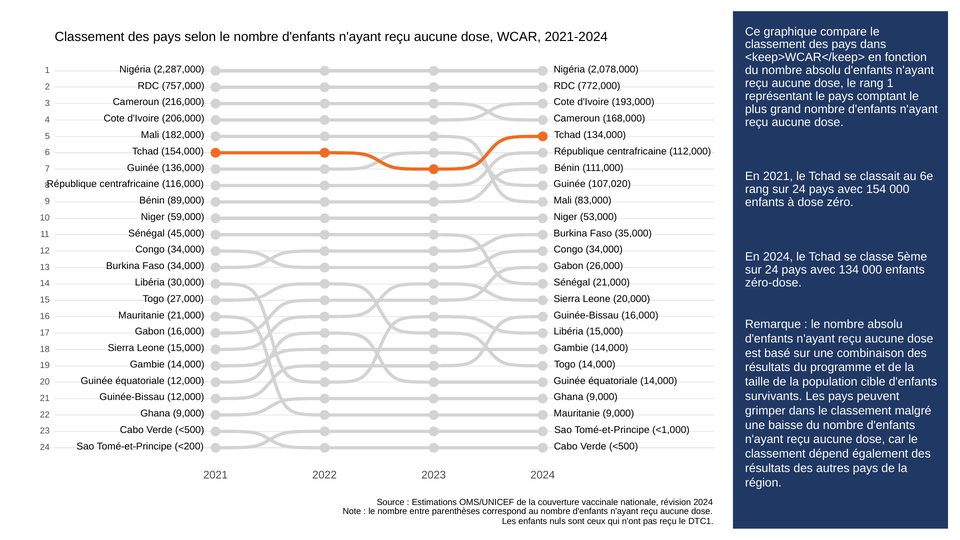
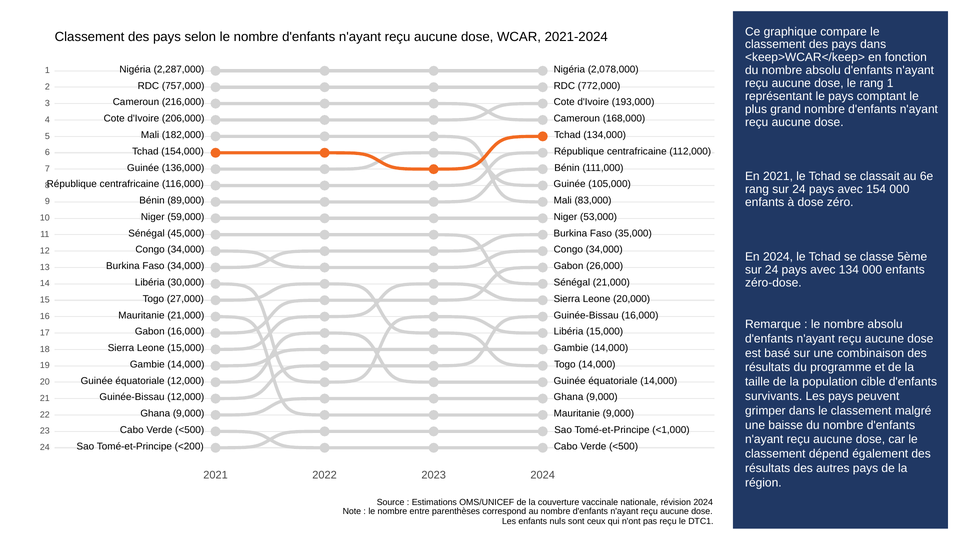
107,020: 107,020 -> 105,000 (610, 184)
